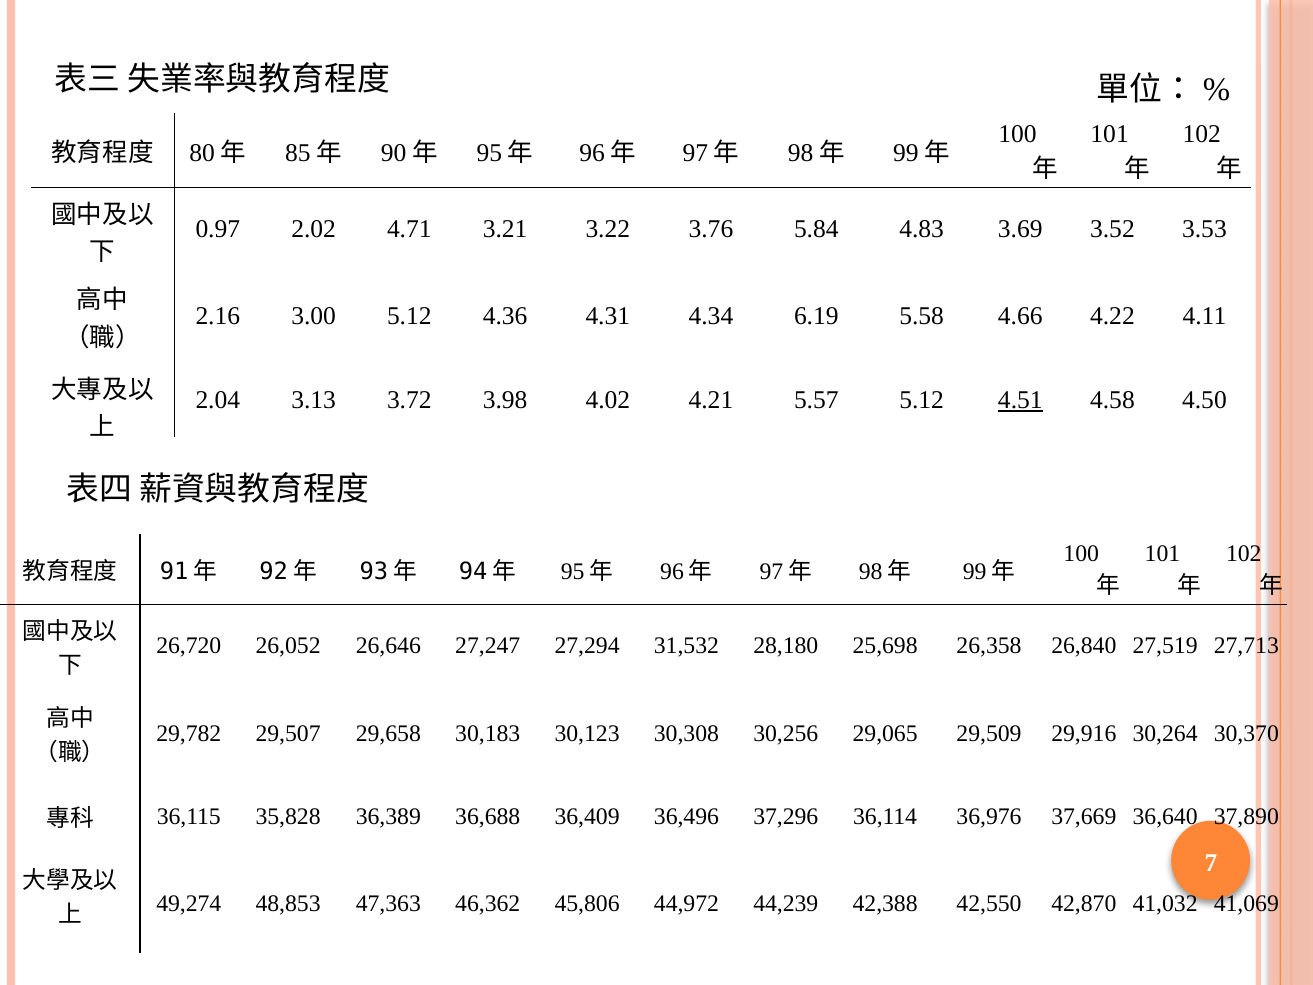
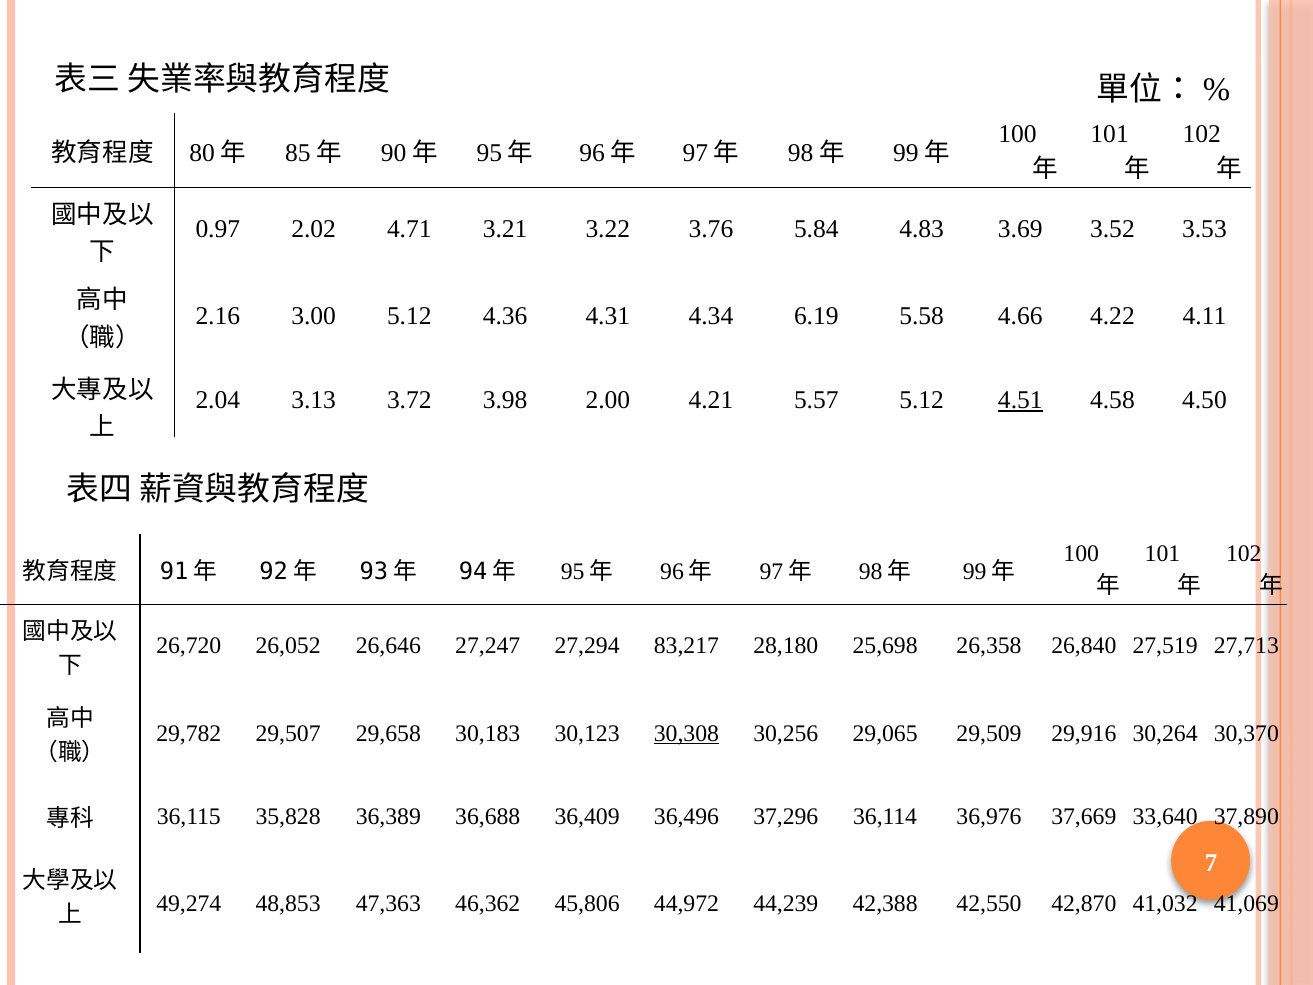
4.02: 4.02 -> 2.00 (608, 400)
31,532: 31,532 -> 83,217 (686, 646)
30,308 underline: none -> present (686, 733)
36,640: 36,640 -> 33,640 (1165, 816)
